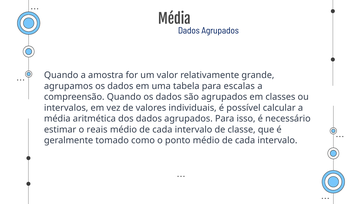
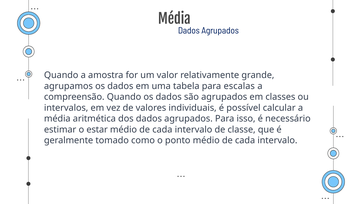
reais: reais -> estar (97, 129)
